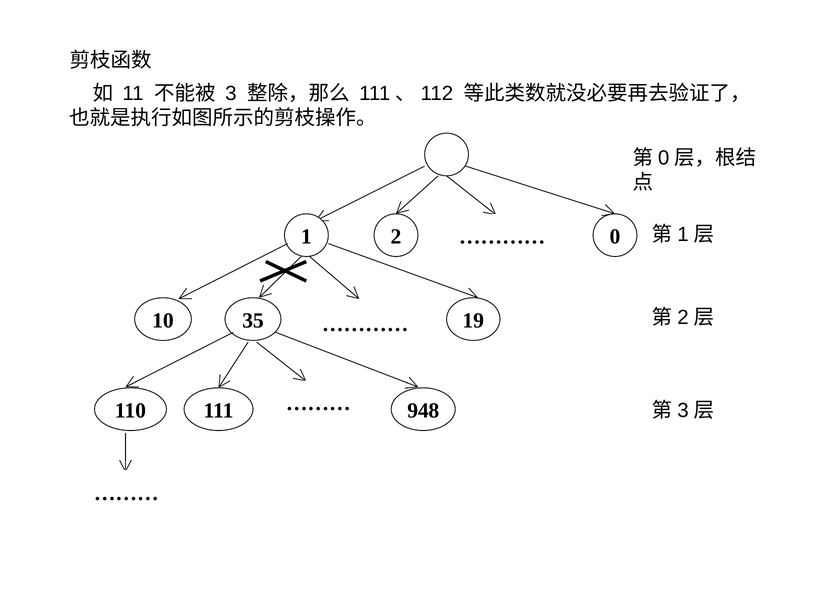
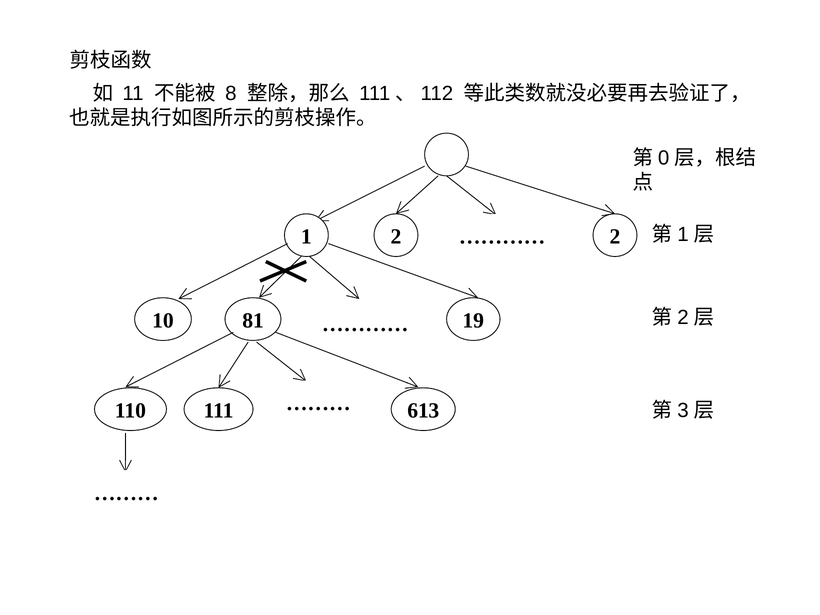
3: 3 -> 8 (231, 94)
2 0: 0 -> 2 (615, 237)
35: 35 -> 81 (253, 321)
948: 948 -> 613 (423, 411)
